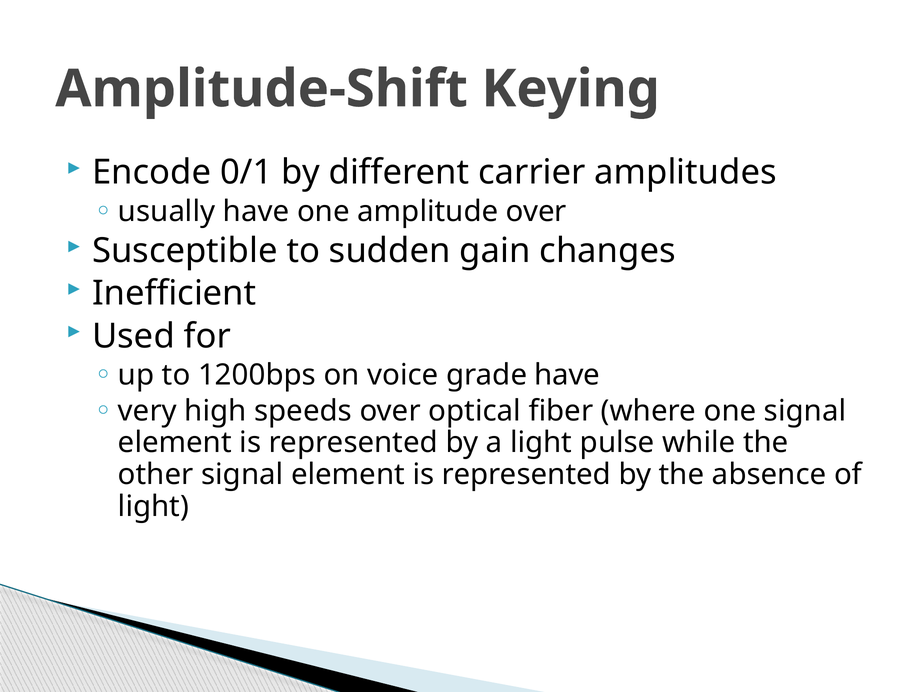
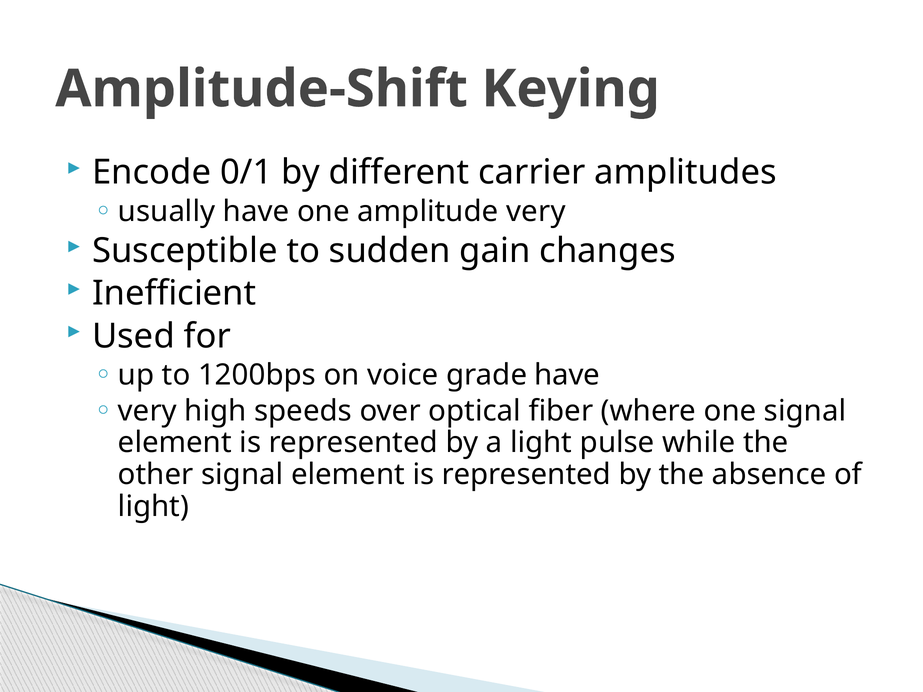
amplitude over: over -> very (536, 211)
